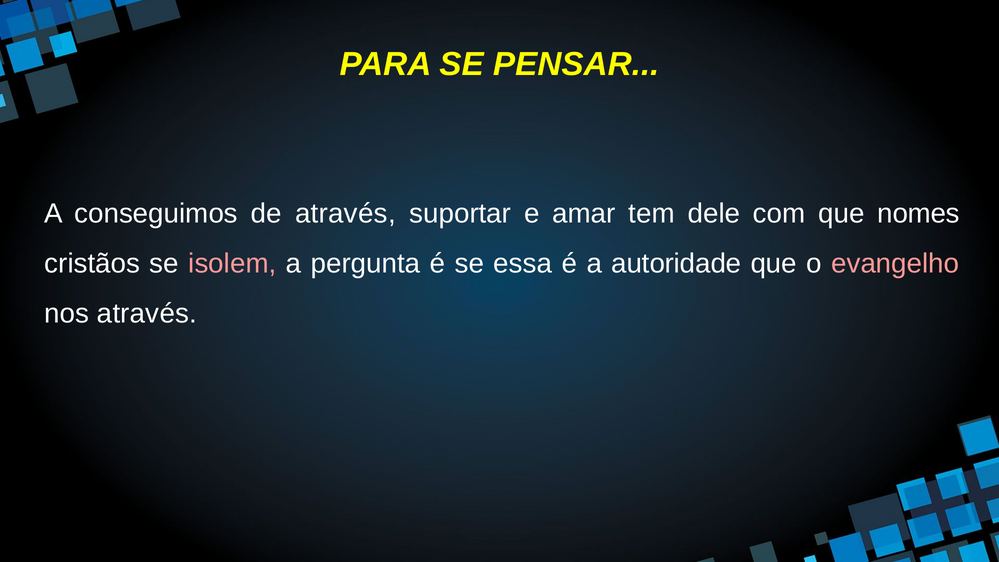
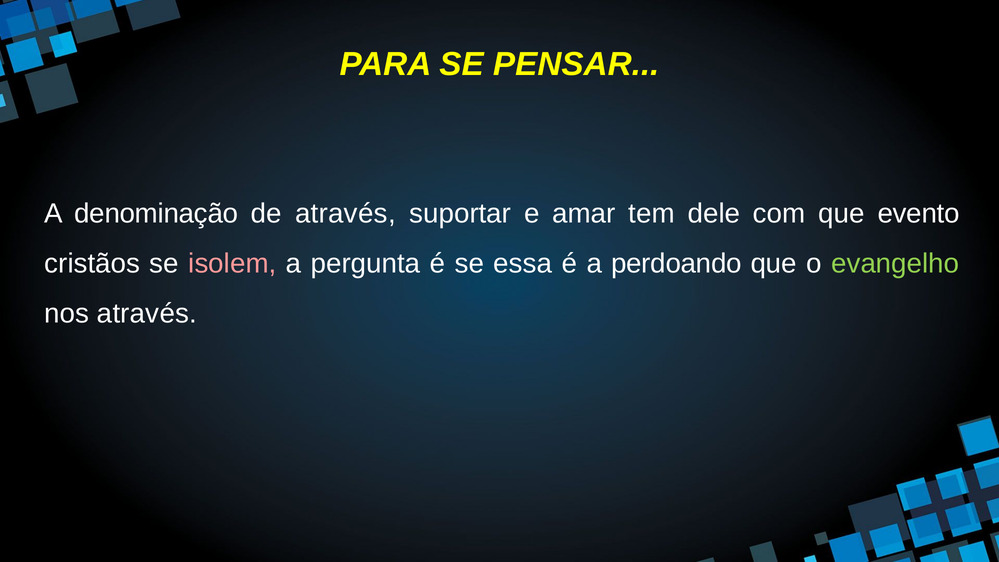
conseguimos: conseguimos -> denominação (156, 213)
nomes: nomes -> evento (919, 213)
autoridade: autoridade -> perdoando (676, 263)
evangelho colour: pink -> light green (895, 263)
